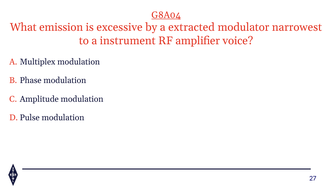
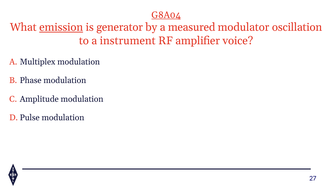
emission underline: none -> present (61, 27)
excessive: excessive -> generator (120, 27)
extracted: extracted -> measured (192, 27)
narrowest: narrowest -> oscillation (297, 27)
